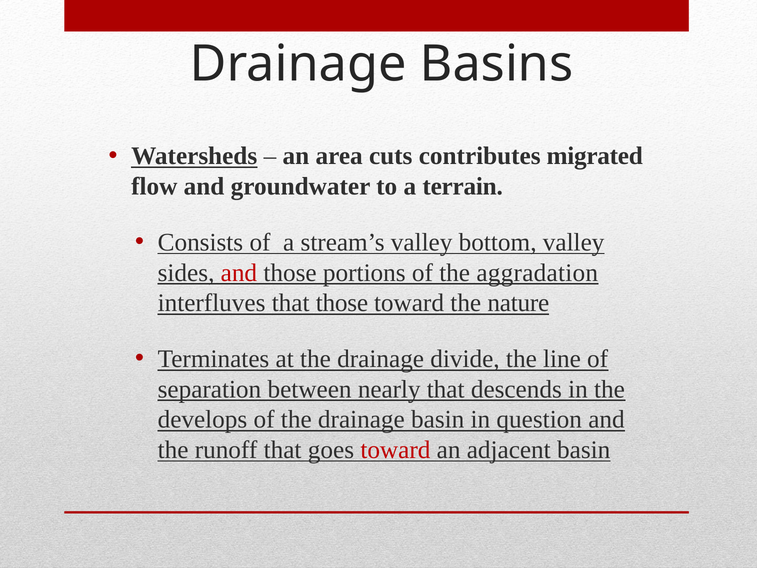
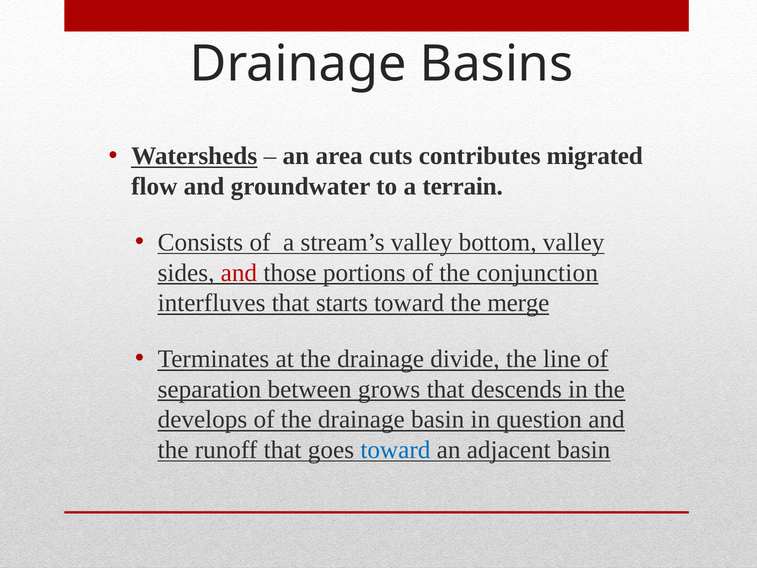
aggradation: aggradation -> conjunction (537, 273)
that those: those -> starts (342, 303)
nature: nature -> merge (518, 303)
nearly: nearly -> grows (389, 389)
toward colour: red -> blue (395, 450)
